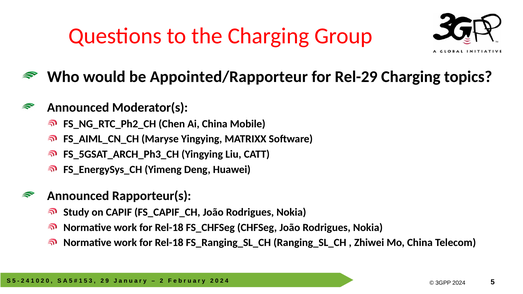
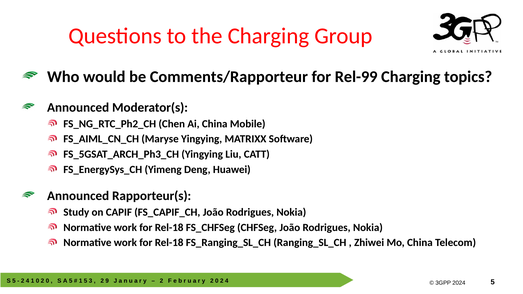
Appointed/Rapporteur: Appointed/Rapporteur -> Comments/Rapporteur (229, 77)
Rel-29: Rel-29 -> Rel-99 (356, 77)
